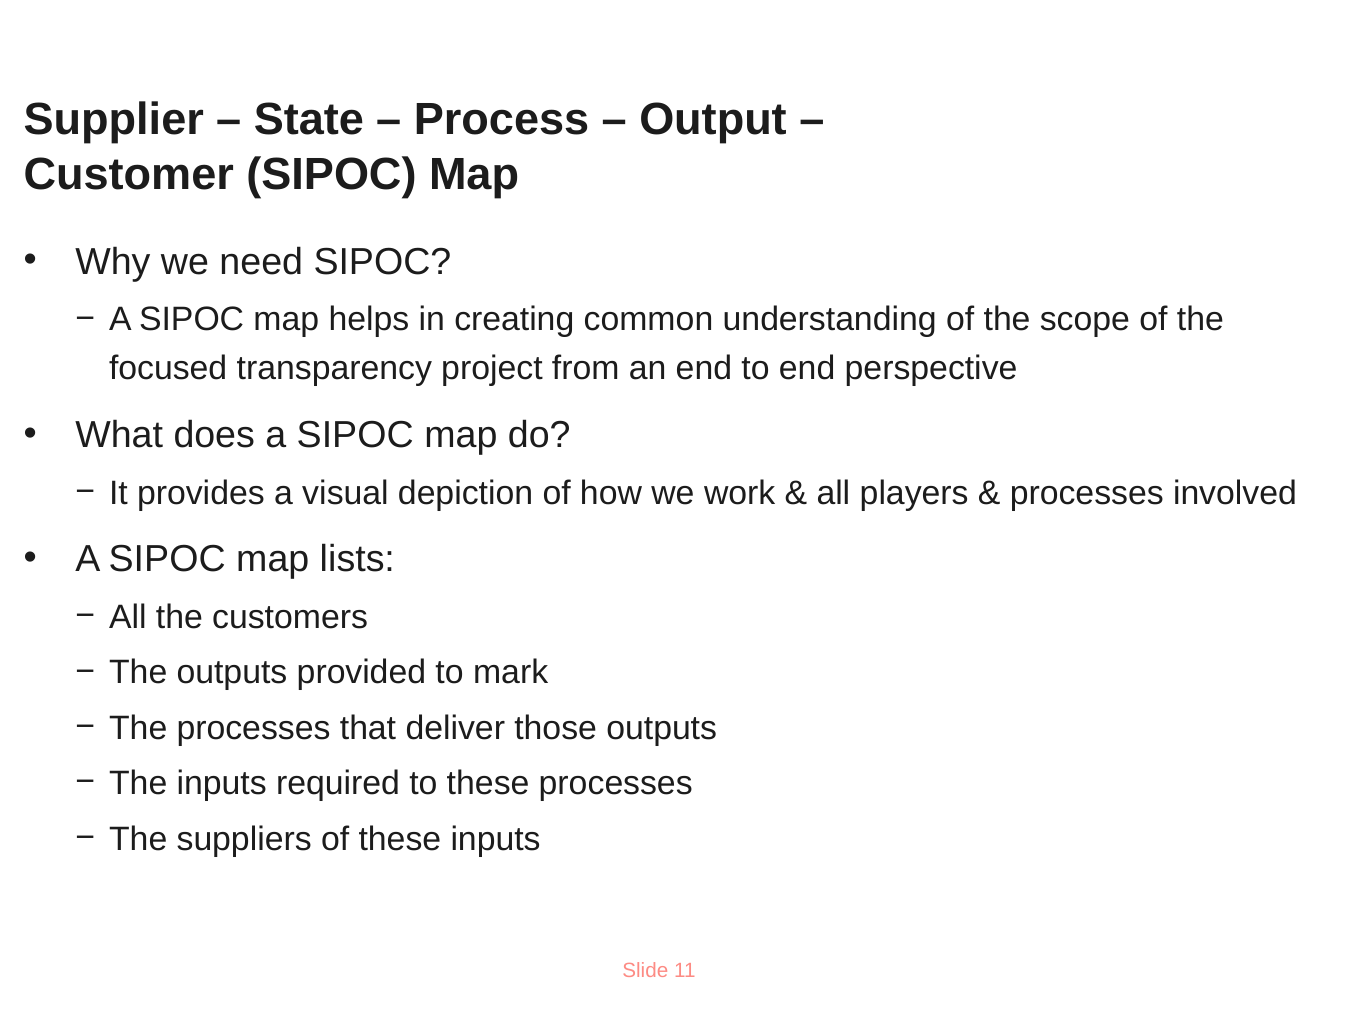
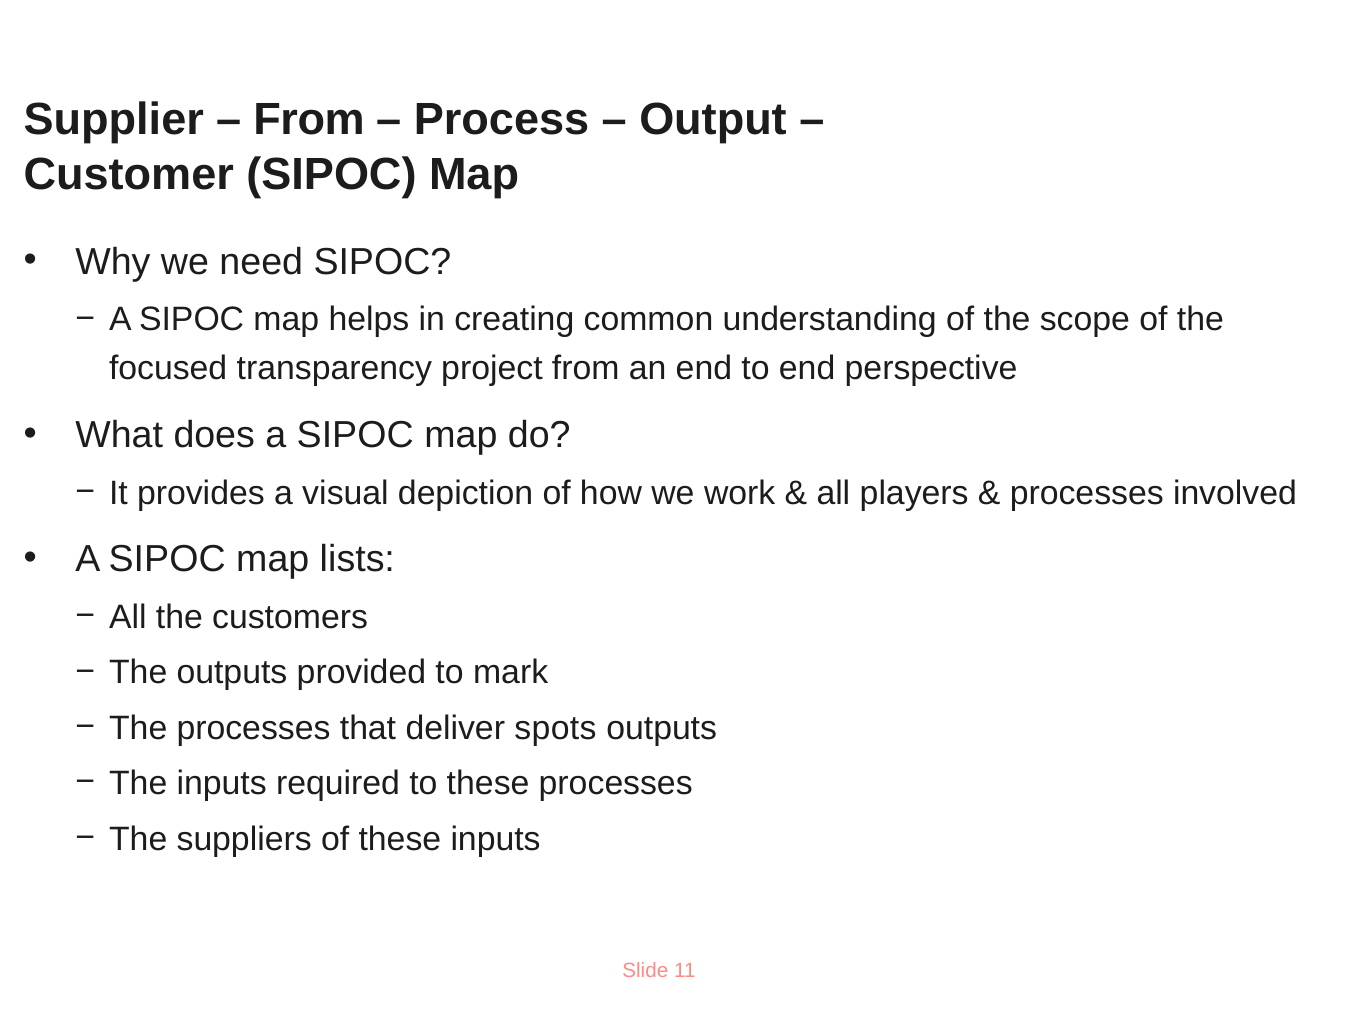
State: State -> From (309, 120)
those: those -> spots (555, 728)
